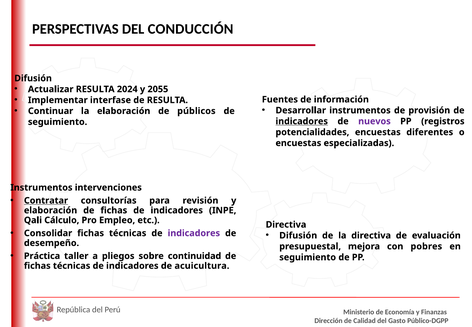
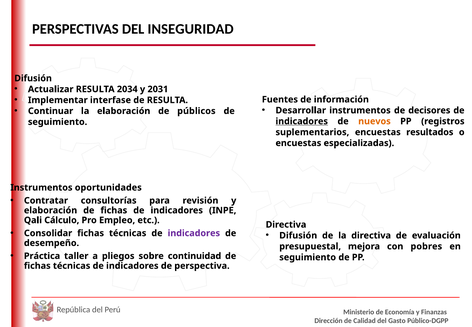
CONDUCCIÓN: CONDUCCIÓN -> INSEGURIDAD (191, 29)
2024: 2024 -> 2034 (127, 89)
2055: 2055 -> 2031 (158, 89)
provisión: provisión -> decisores (429, 110)
nuevos colour: purple -> orange (374, 121)
potencialidades: potencialidades -> suplementarios (312, 132)
diferentes: diferentes -> resultados (430, 132)
intervenciones: intervenciones -> oportunidades (108, 187)
Contratar underline: present -> none (46, 200)
acuicultura: acuicultura -> perspectiva (202, 266)
